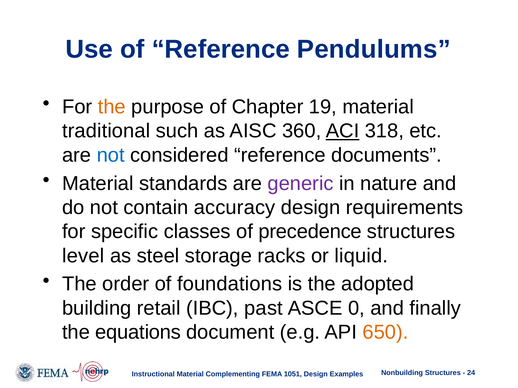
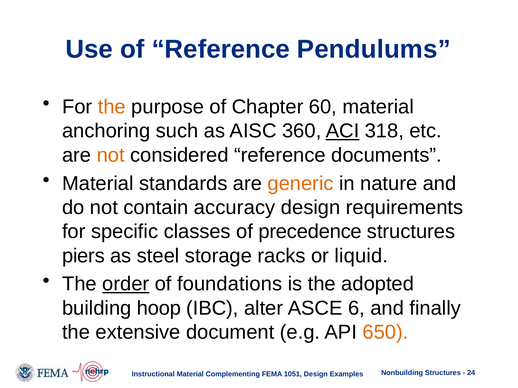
19: 19 -> 60 (323, 107)
traditional: traditional -> anchoring (106, 131)
not colour: blue -> orange (111, 155)
generic colour: purple -> orange (301, 184)
level: level -> piers (83, 256)
order underline: none -> present (126, 284)
retail: retail -> hoop (159, 309)
past: past -> alter (264, 309)
0: 0 -> 6 (356, 309)
equations: equations -> extensive (138, 333)
